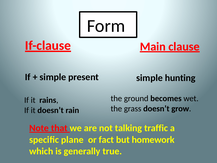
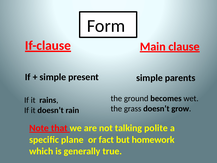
hunting: hunting -> parents (180, 78)
traffic: traffic -> polite (156, 128)
